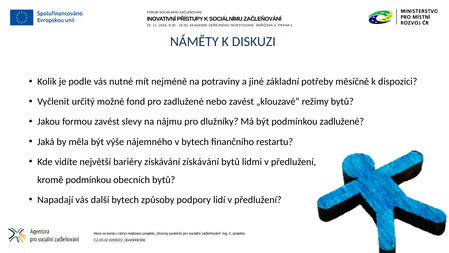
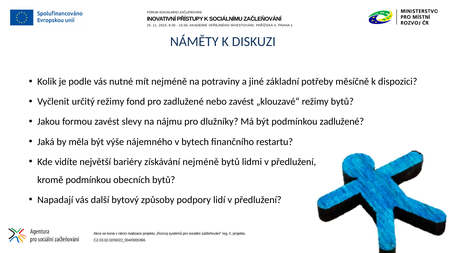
určitý možné: možné -> režimy (111, 102)
získávání získávání: získávání -> nejméně (201, 161)
další bytech: bytech -> bytový (125, 199)
